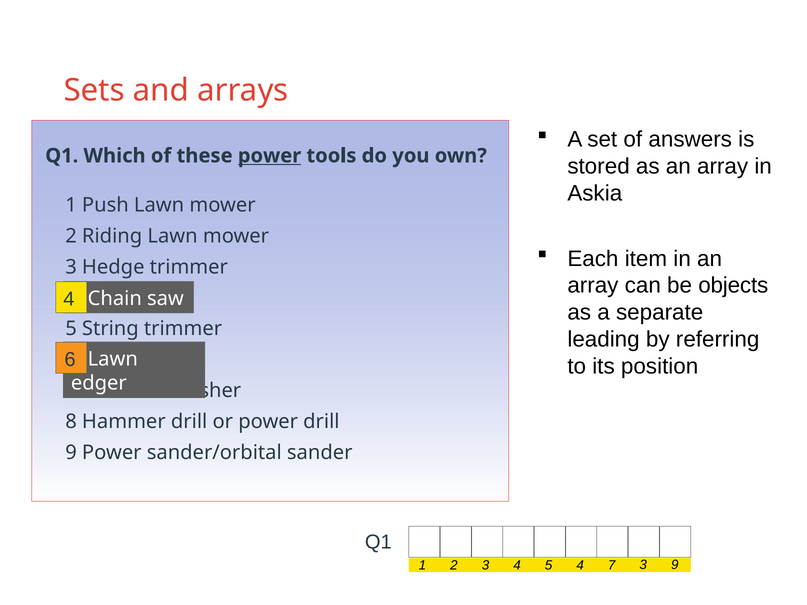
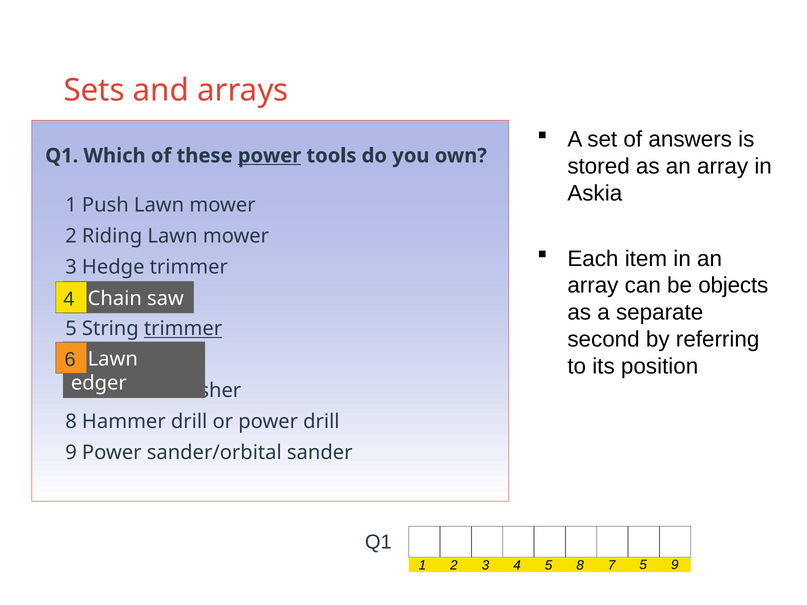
trimmer underline: none -> present (183, 329)
leading: leading -> second (604, 340)
5 4: 4 -> 8 (580, 565)
7 3: 3 -> 5 (643, 565)
